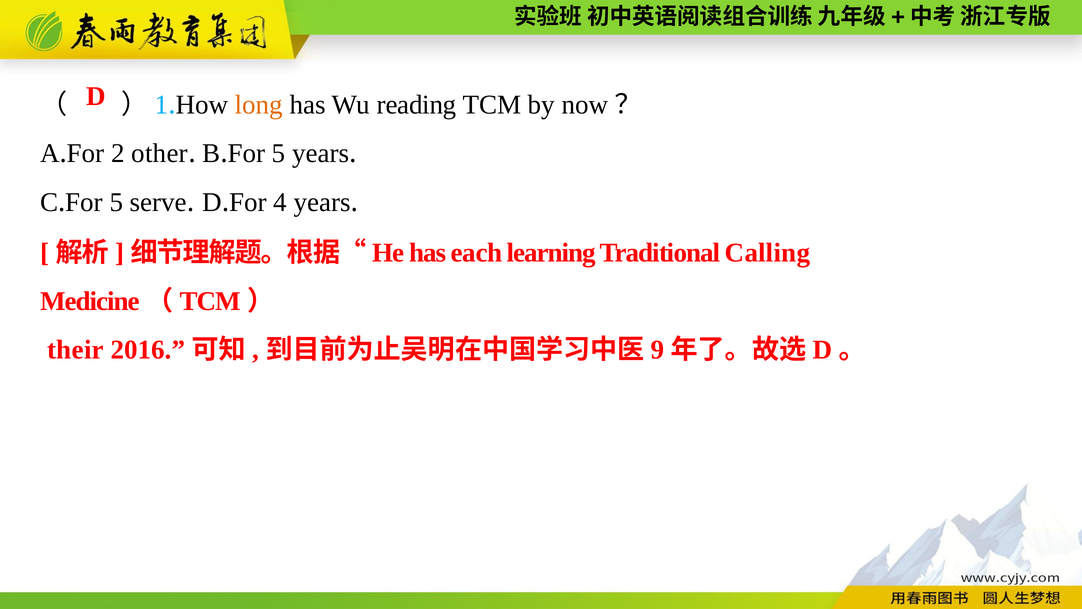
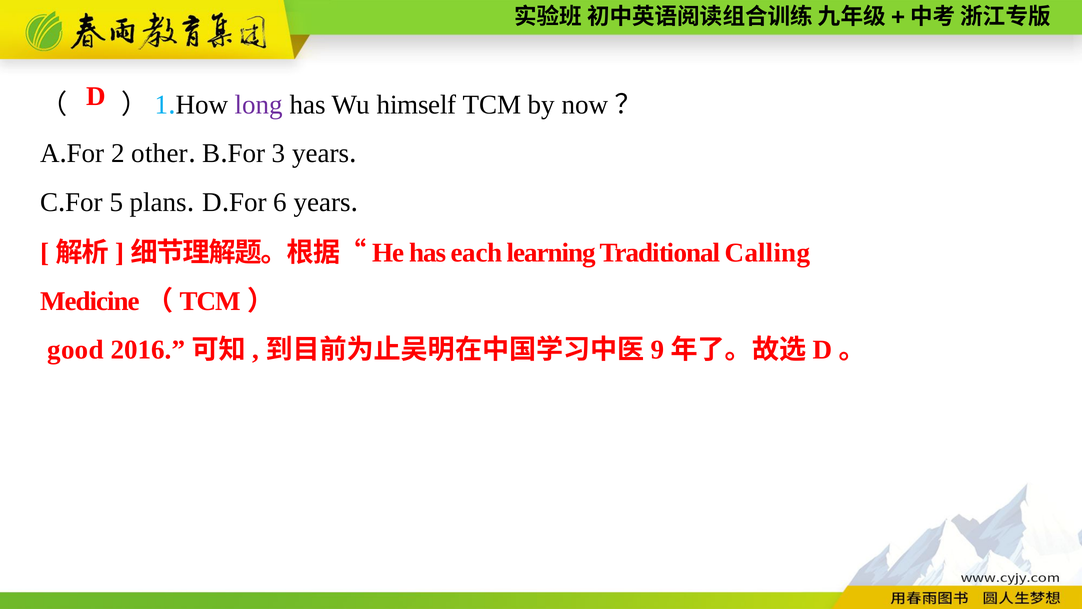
long colour: orange -> purple (259, 105)
reading: reading -> himself (417, 105)
5: 5 -> 3 (279, 153)
serve: serve -> plans (158, 202)
4: 4 -> 6 (280, 202)
their: their -> good (75, 350)
